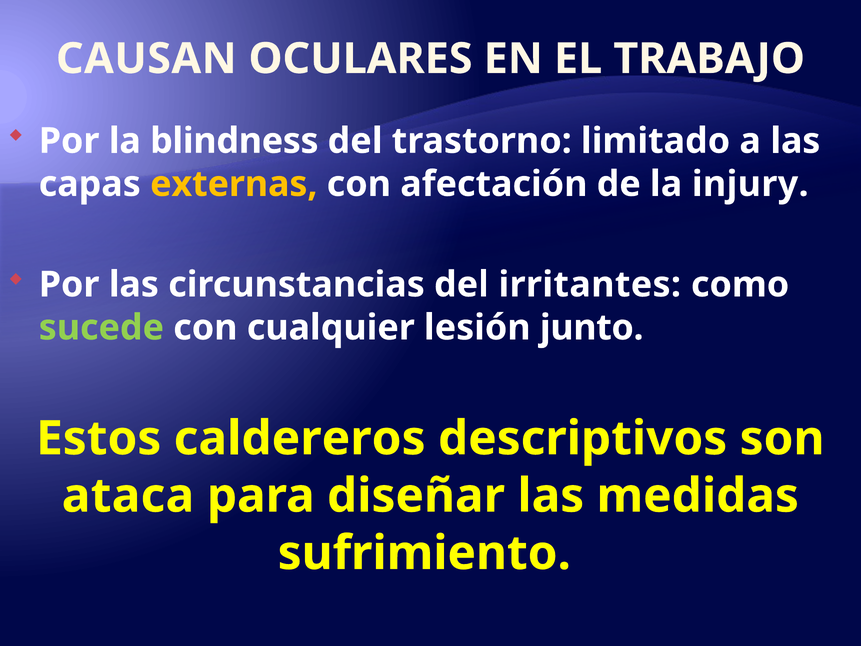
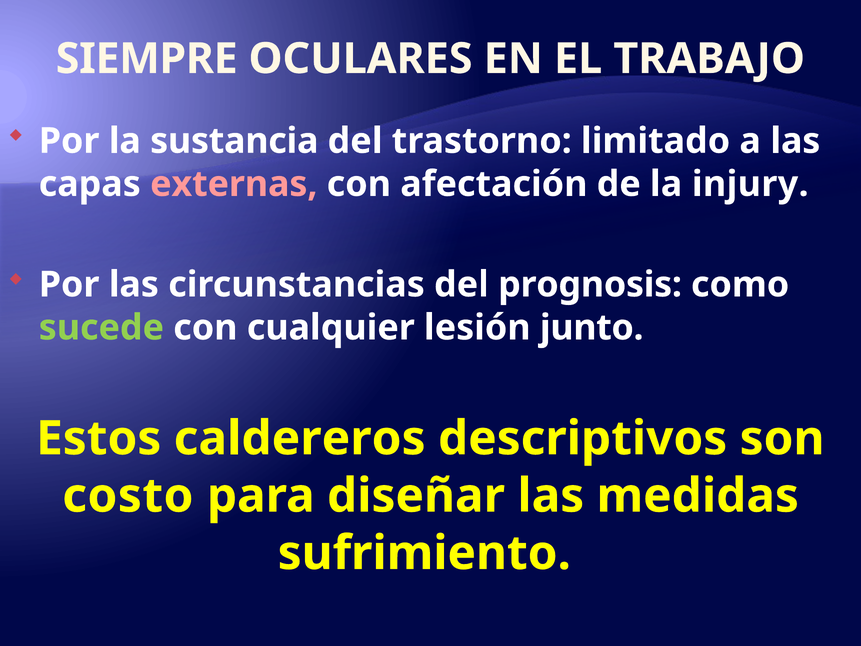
CAUSAN: CAUSAN -> SIEMPRE (147, 59)
blindness: blindness -> sustancia (234, 141)
externas colour: yellow -> pink (234, 184)
irritantes: irritantes -> prognosis (590, 284)
ataca: ataca -> costo (128, 496)
